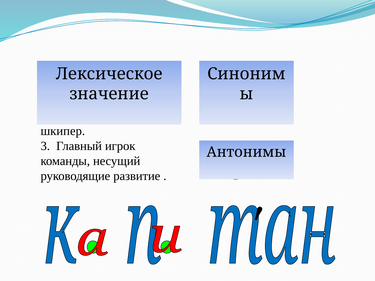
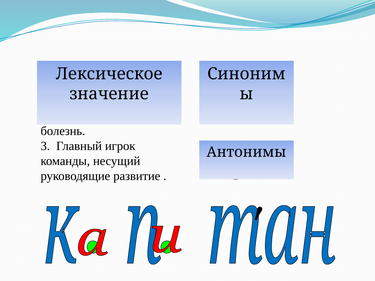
шкипер: шкипер -> болезнь (63, 131)
